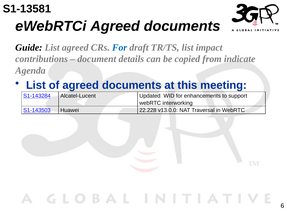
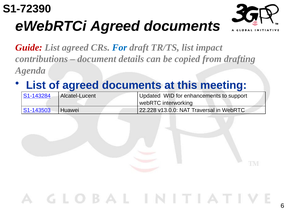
S1-13581: S1-13581 -> S1-72390 (27, 9)
Guide colour: black -> red (29, 48)
indicate: indicate -> drafting (240, 59)
